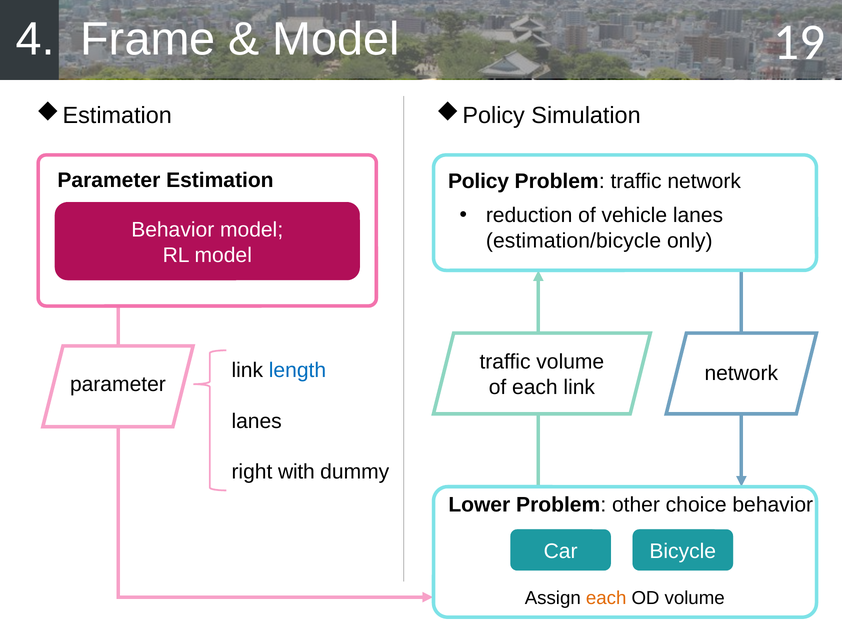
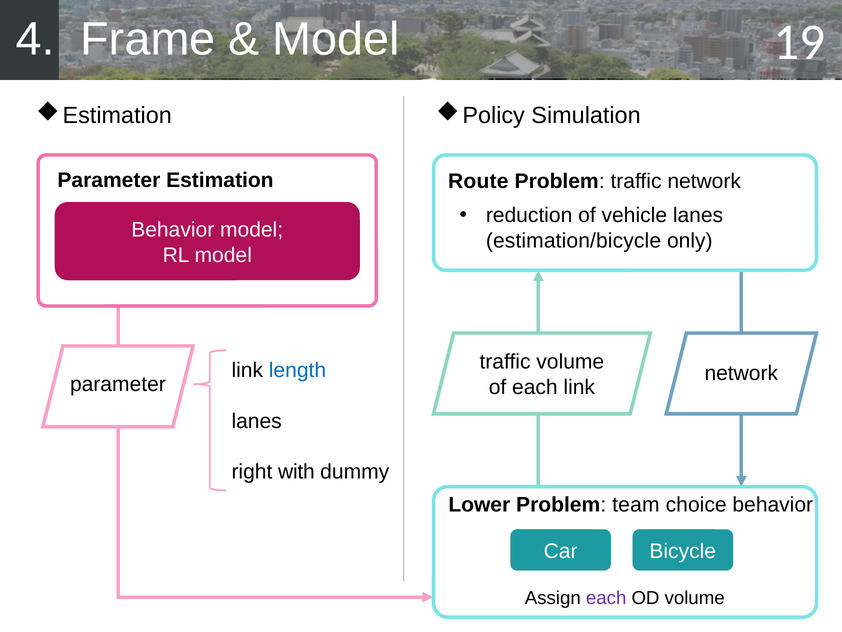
Policy: Policy -> Route (478, 181)
other: other -> team (636, 504)
each colour: orange -> purple (606, 598)
